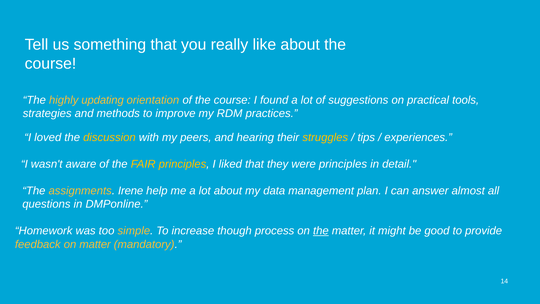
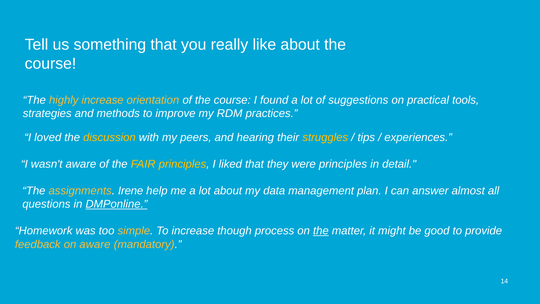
highly updating: updating -> increase (103, 100)
DMPonline underline: none -> present (116, 204)
on matter: matter -> aware (95, 244)
